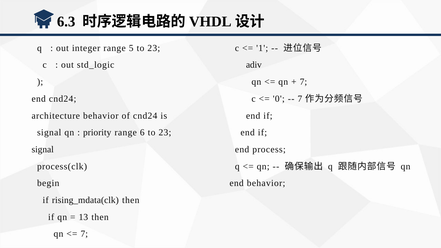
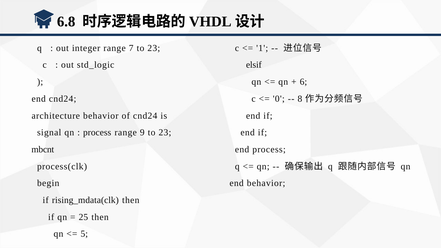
6.3: 6.3 -> 6.8 (66, 22)
5: 5 -> 7 (131, 48)
adiv: adiv -> elsif (254, 65)
7: 7 -> 6 (303, 82)
7: 7 -> 8 (300, 99)
priority: priority -> process (97, 133)
6: 6 -> 9 (142, 133)
signal: signal -> mbcnt (43, 149)
13: 13 -> 25 (83, 217)
7: 7 -> 5 (84, 234)
